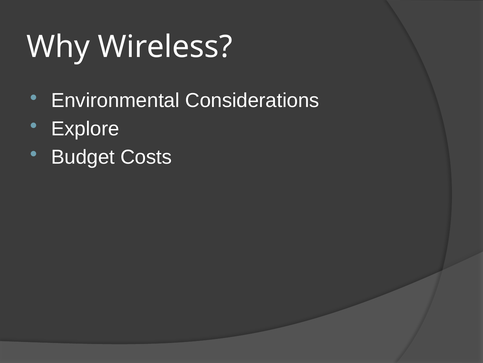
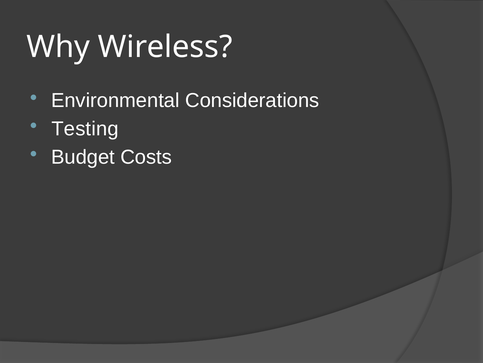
Explore: Explore -> Testing (85, 129)
